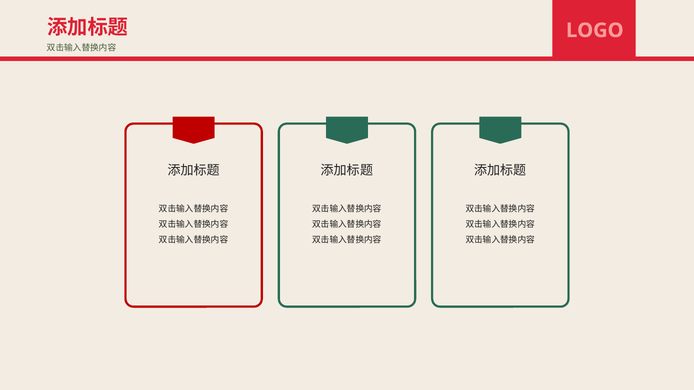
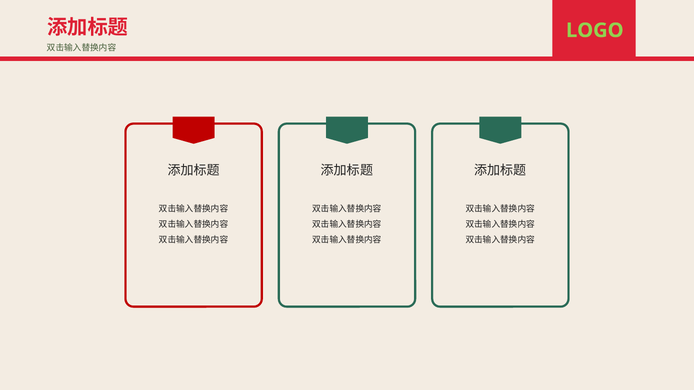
LOGO colour: pink -> light green (595, 30)
